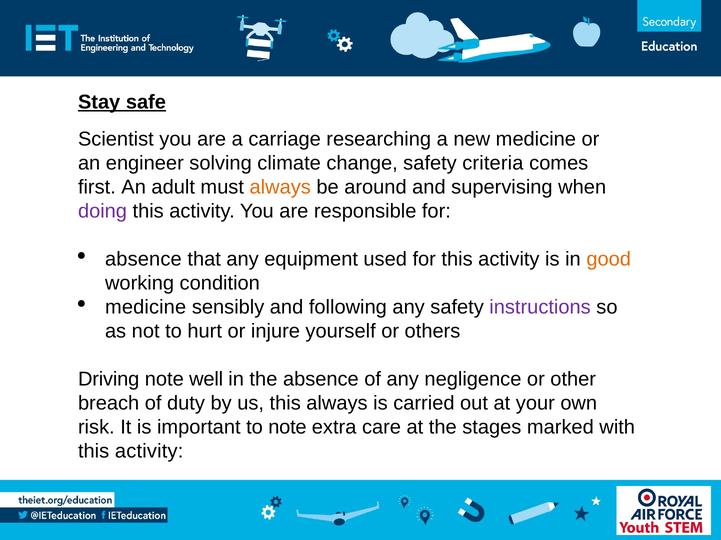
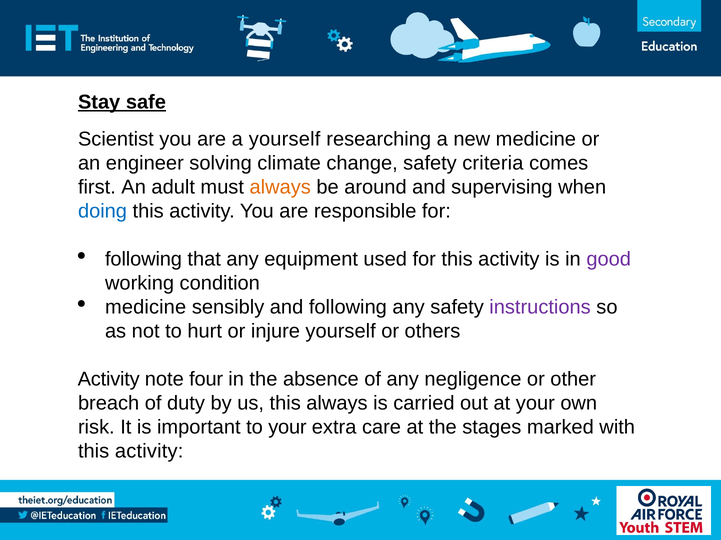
a carriage: carriage -> yourself (285, 139)
doing colour: purple -> blue (102, 211)
absence: absence -> following (144, 260)
good colour: orange -> purple (609, 260)
Driving: Driving -> Activity (109, 380)
well: well -> four (206, 380)
to note: note -> your (287, 428)
